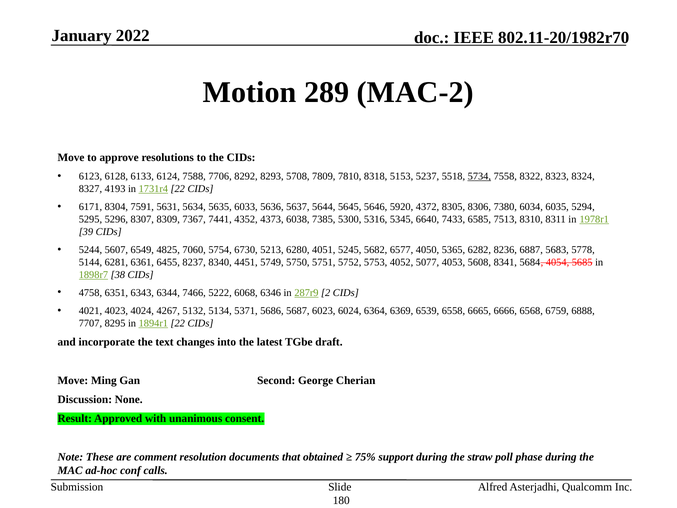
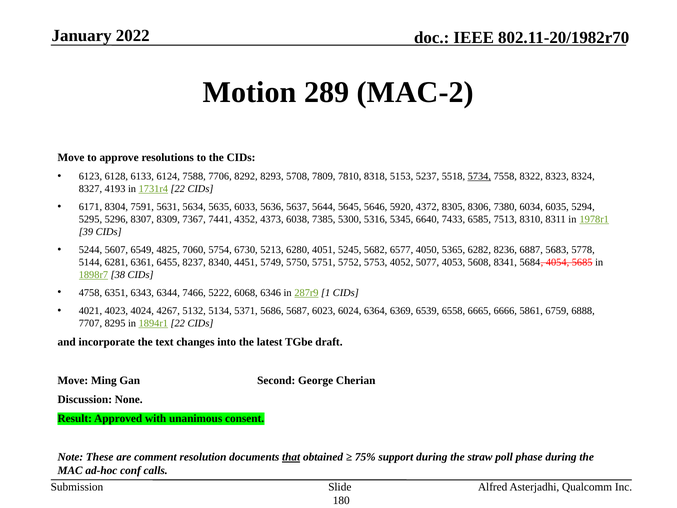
2: 2 -> 1 (326, 293)
6568: 6568 -> 5861 (531, 311)
that underline: none -> present (291, 457)
